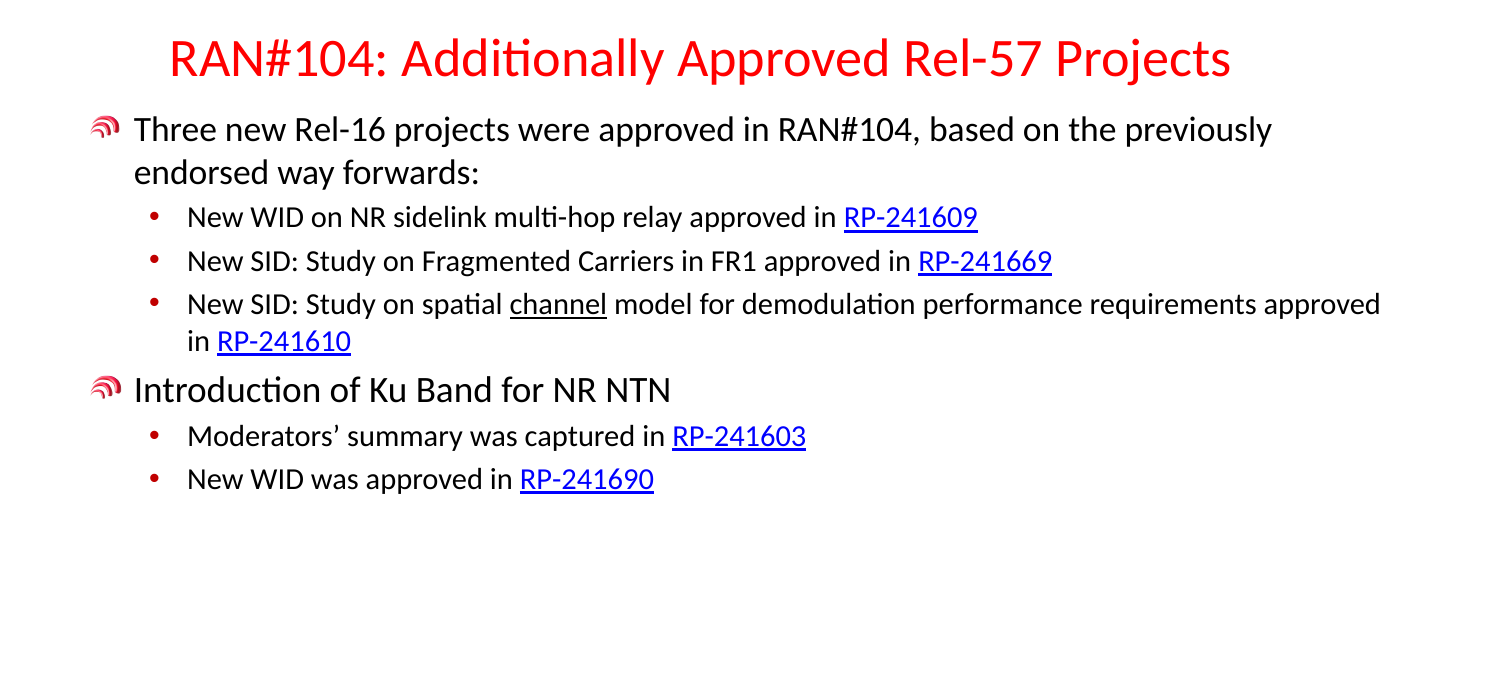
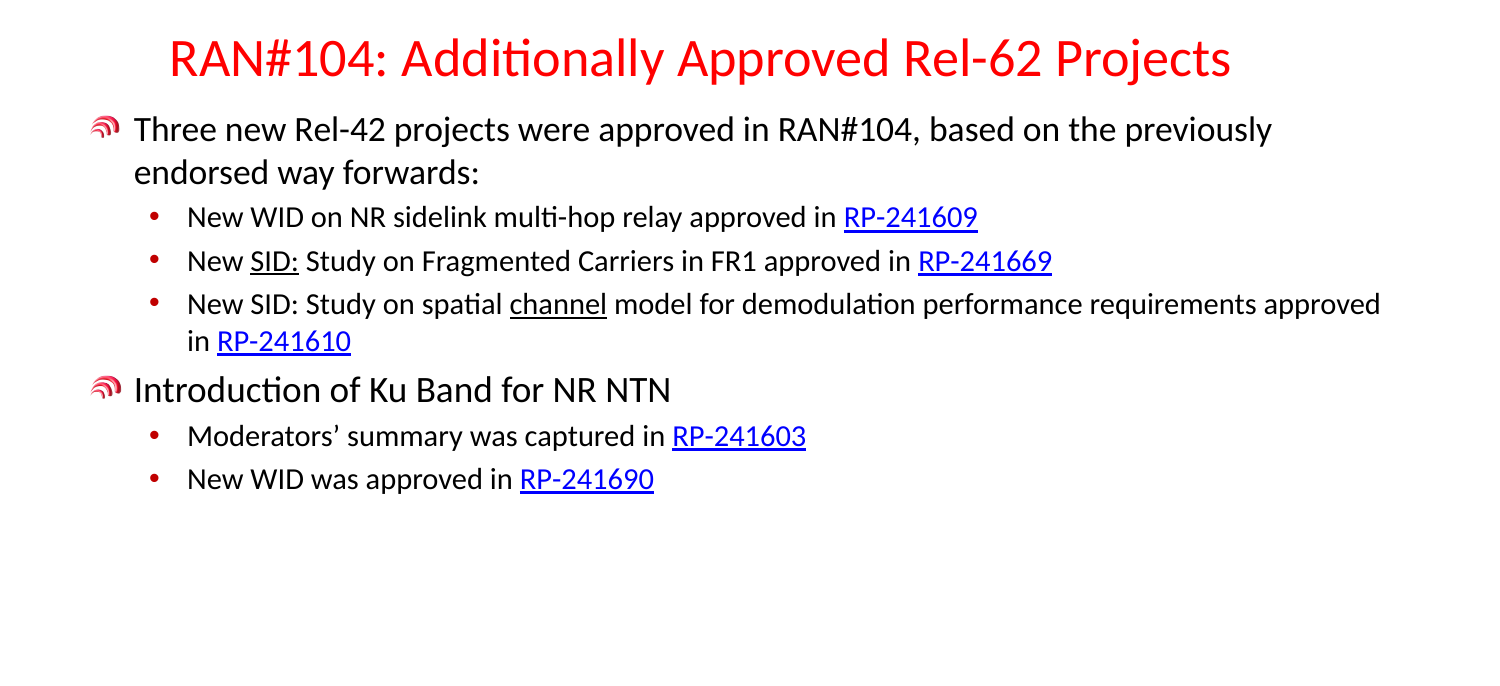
Rel-57: Rel-57 -> Rel-62 (973, 59)
Rel-16: Rel-16 -> Rel-42 (340, 130)
SID underline: none -> present (275, 261)
